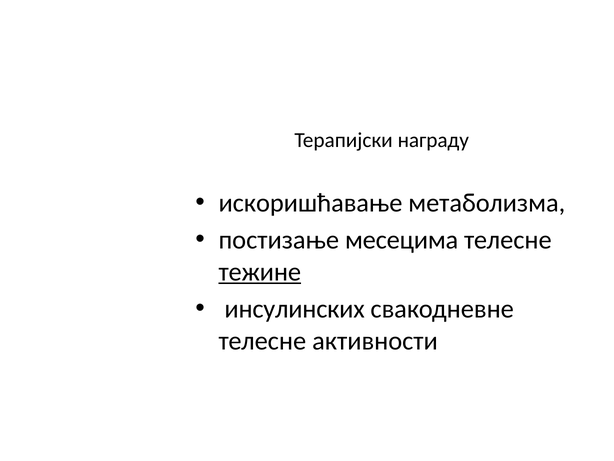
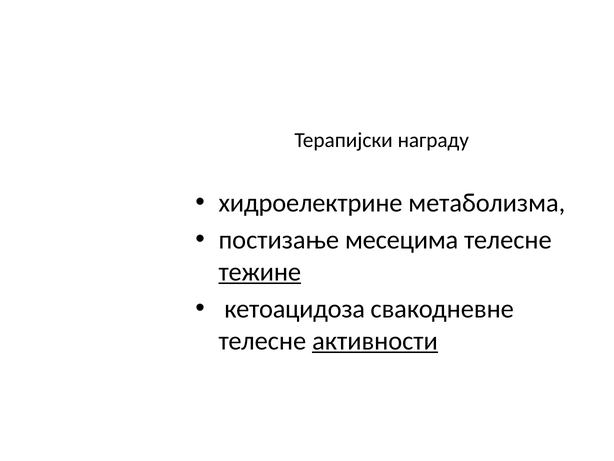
искоришћавање: искоришћавање -> хидроелектрине (311, 203)
инсулинских: инсулинских -> кетоацидоза (295, 309)
активности underline: none -> present (375, 341)
